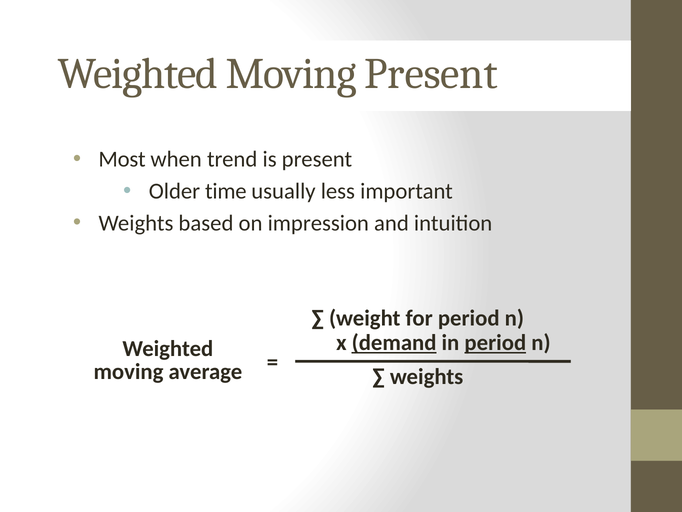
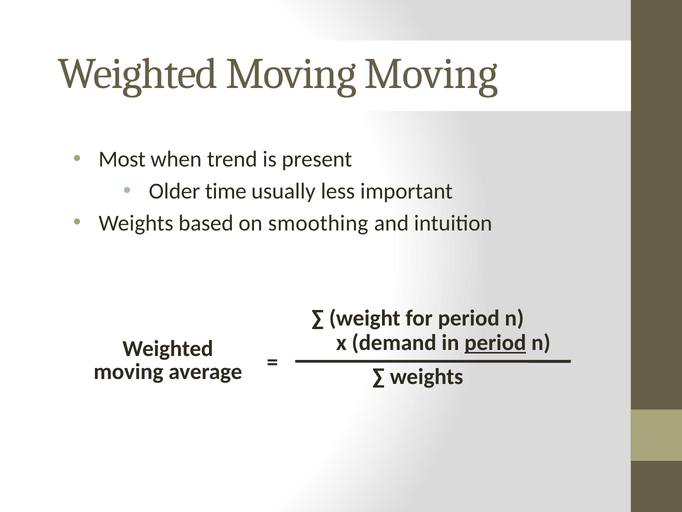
Moving Present: Present -> Moving (431, 74)
impression: impression -> smoothing (318, 223)
demand underline: present -> none (394, 343)
